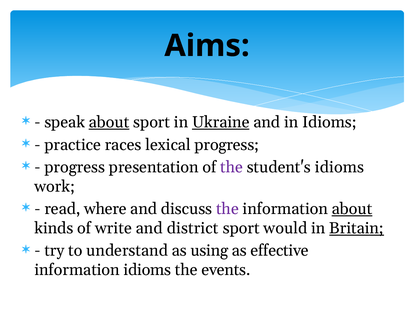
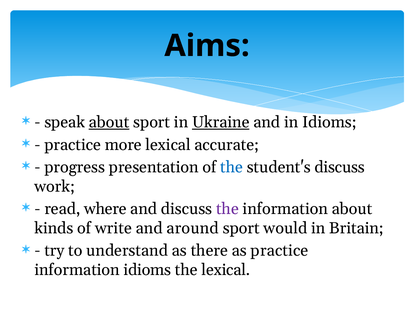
races: races -> more (123, 145)
lexical progress: progress -> accurate (227, 145)
the colour: purple -> blue (232, 167)
student's idioms: idioms -> discuss (340, 167)
about underline: present -> none (352, 209)
district: district -> around (193, 229)
Britain underline: present -> none (357, 229)
using: using -> there (209, 251)
as effective: effective -> practice (279, 251)
the events: events -> lexical (226, 270)
